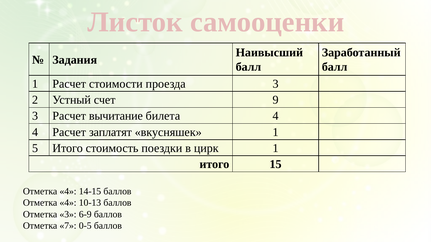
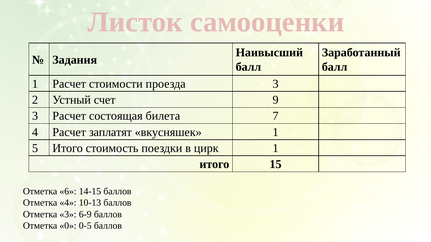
вычитание: вычитание -> состоящая (116, 116)
билета 4: 4 -> 7 (276, 116)
4: 4 -> 6 (68, 192)
7: 7 -> 0 (68, 226)
